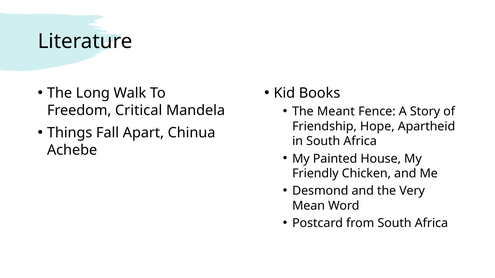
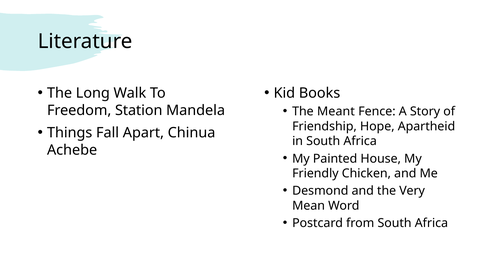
Critical: Critical -> Station (139, 111)
